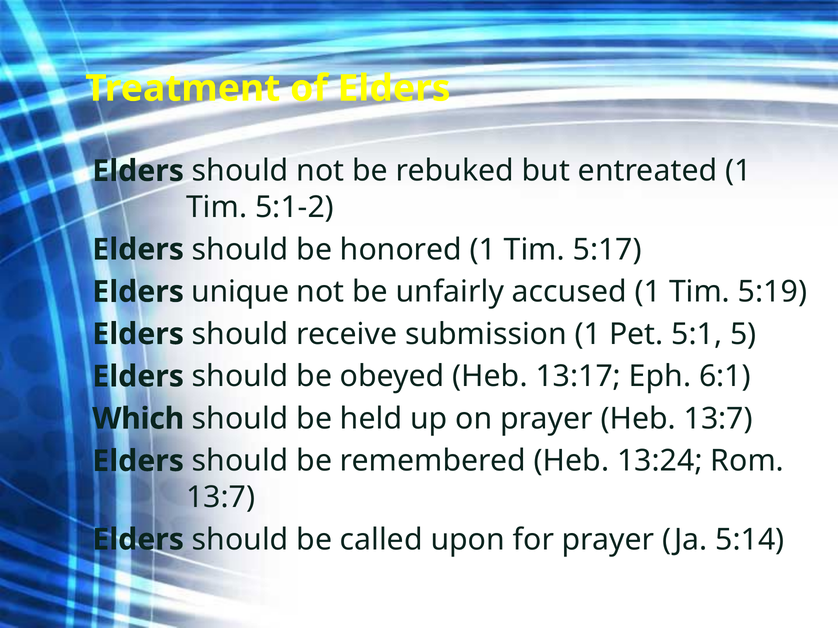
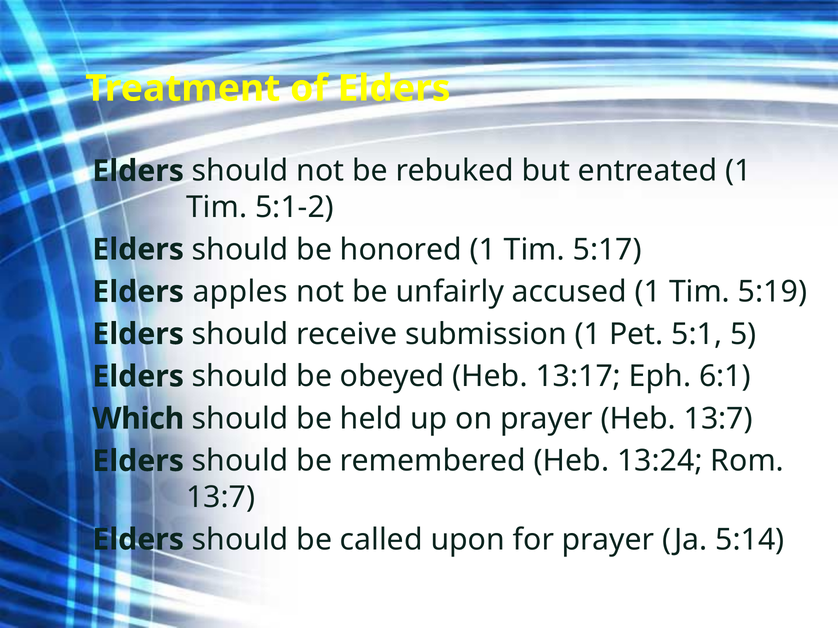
unique: unique -> apples (240, 292)
